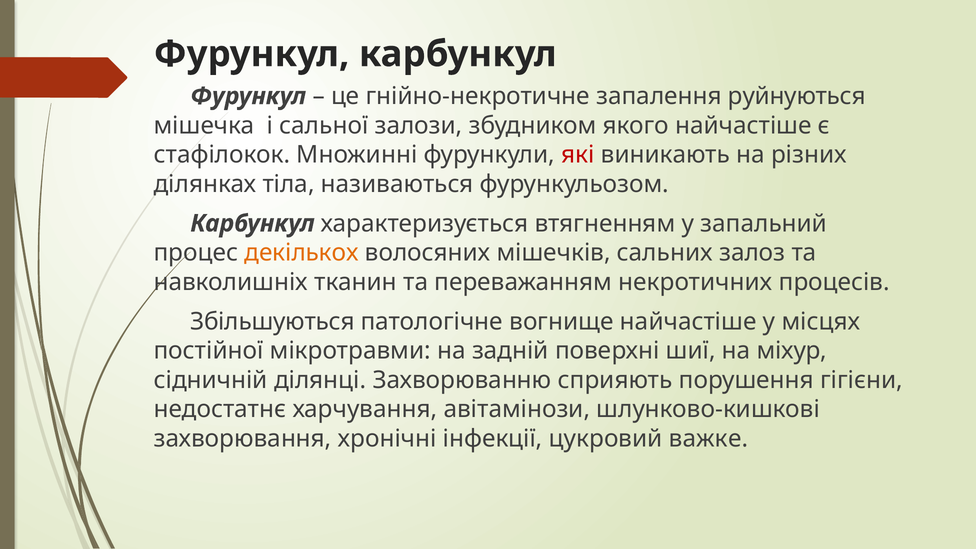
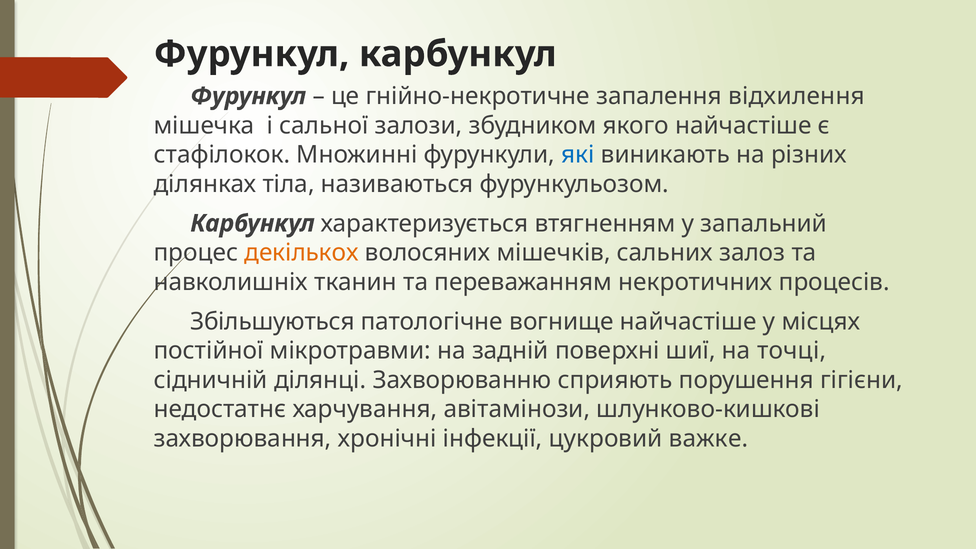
руйнуються: руйнуються -> відхилення (797, 96)
які colour: red -> blue (578, 155)
міхур: міхур -> точці (792, 351)
